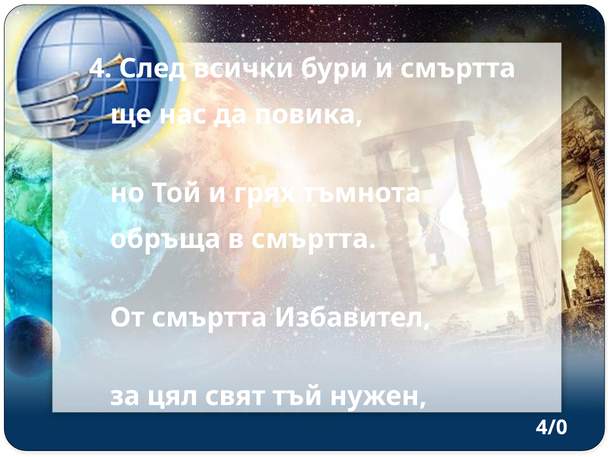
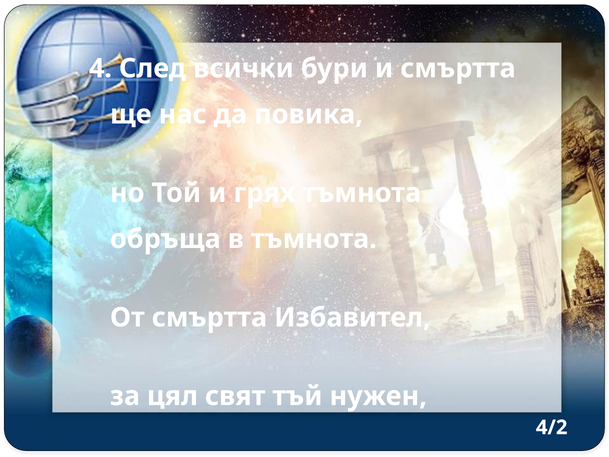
в смъртта: смъртта -> тъмнота (314, 239)
4/0: 4/0 -> 4/2 (552, 427)
